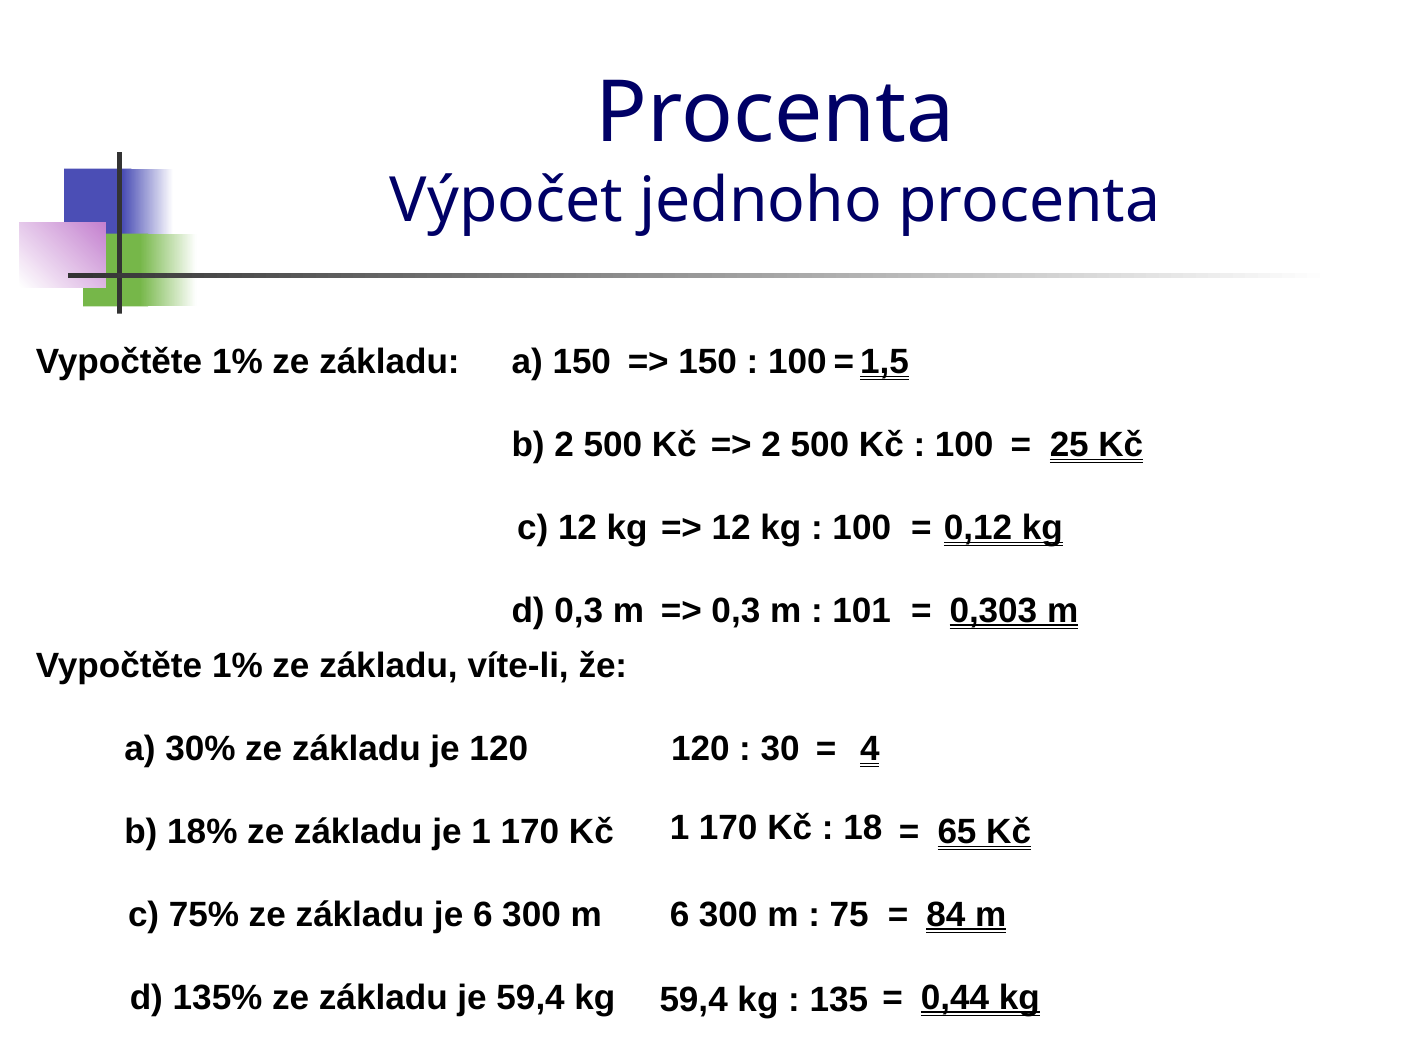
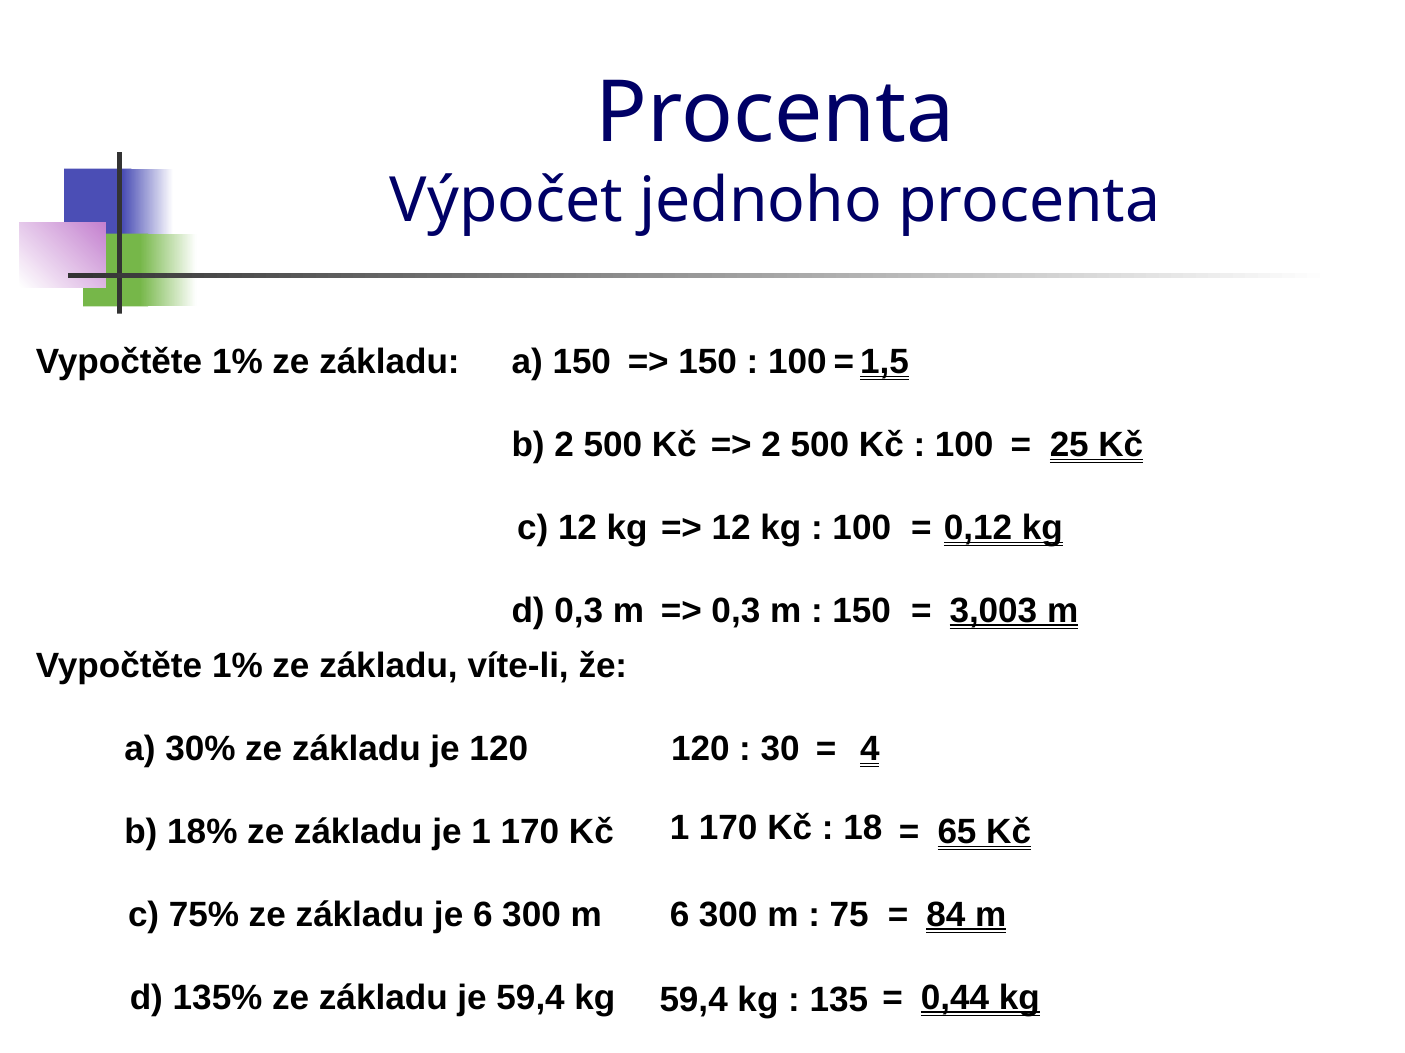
101: 101 -> 150 (862, 611)
0,303: 0,303 -> 3,003 (993, 611)
